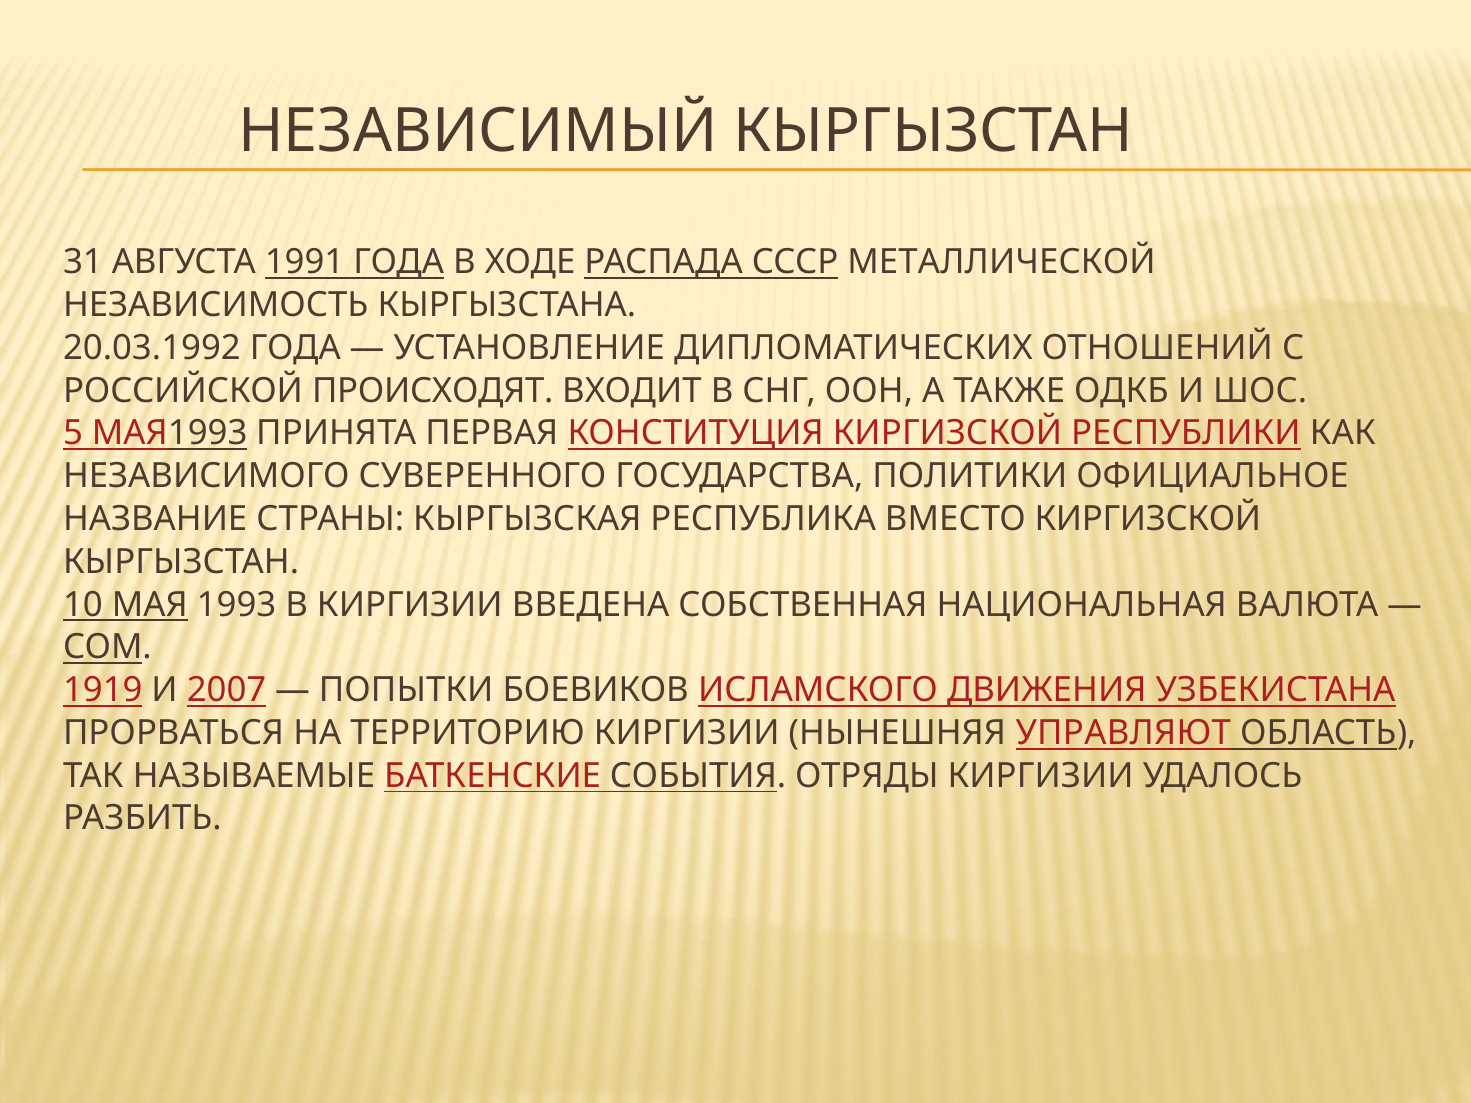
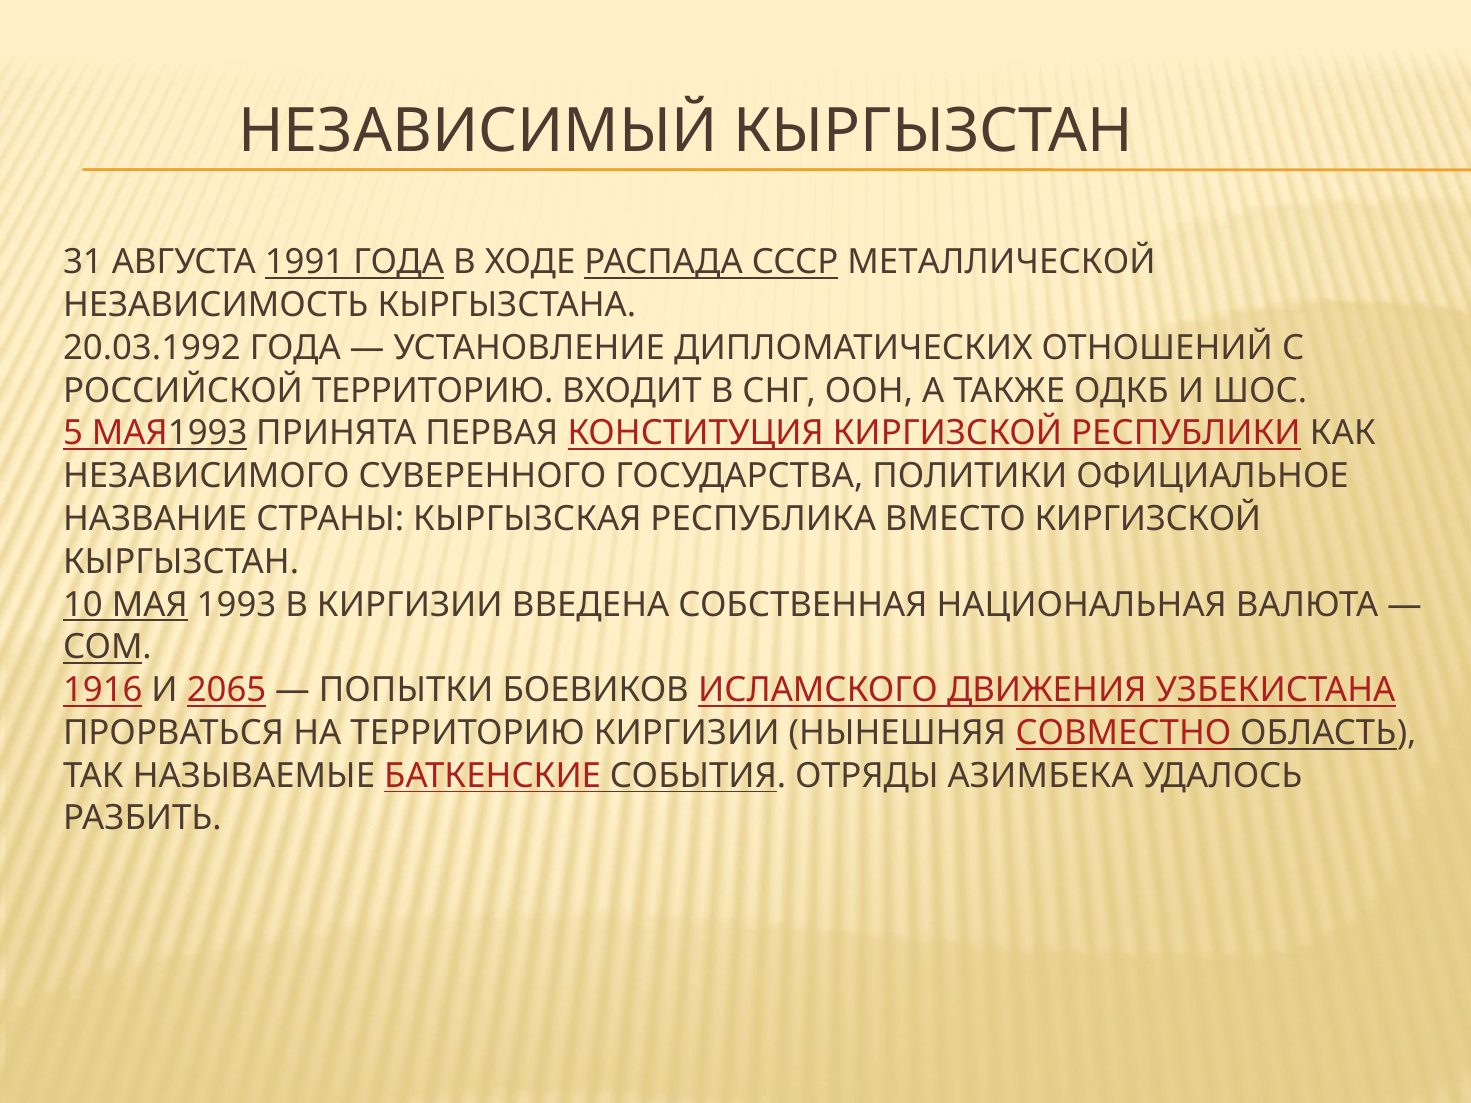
РОССИЙСКОЙ ПРОИСХОДЯТ: ПРОИСХОДЯТ -> ТЕРРИТОРИЮ (433, 391)
1919: 1919 -> 1916 (103, 690)
2007: 2007 -> 2065 (227, 690)
УПРАВЛЯЮТ: УПРАВЛЯЮТ -> СОВМЕСТНО (1123, 733)
ОТРЯДЫ КИРГИЗИИ: КИРГИЗИИ -> АЗИМБЕКА (1041, 776)
